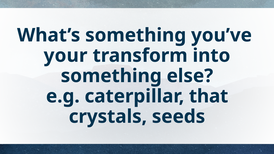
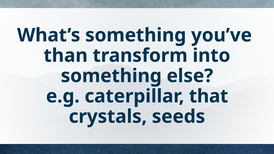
your: your -> than (66, 56)
